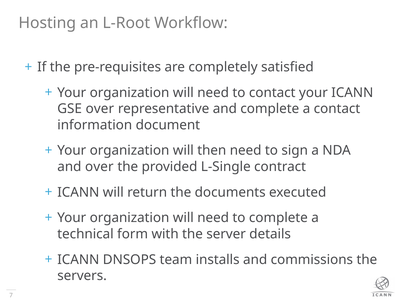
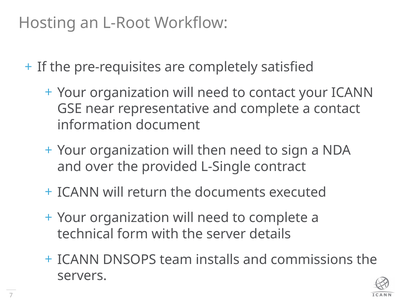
GSE over: over -> near (100, 109)
